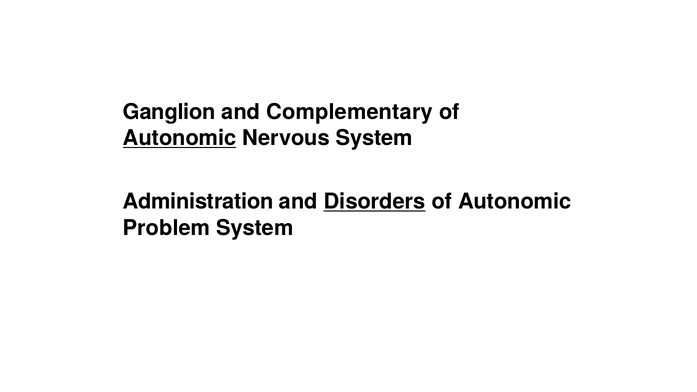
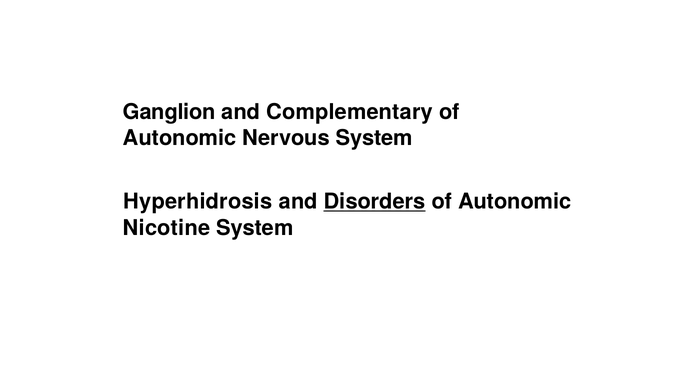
Autonomic underline: present -> none (180, 138)
Administration: Administration -> Hyperhidrosis (198, 202)
Problem: Problem -> Nicotine (167, 228)
